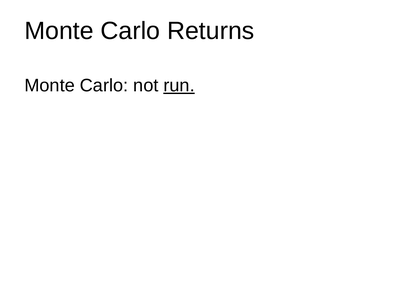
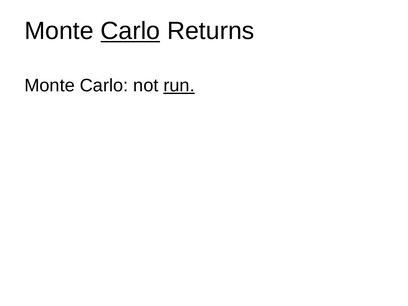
Carlo underline: none -> present (130, 31)
